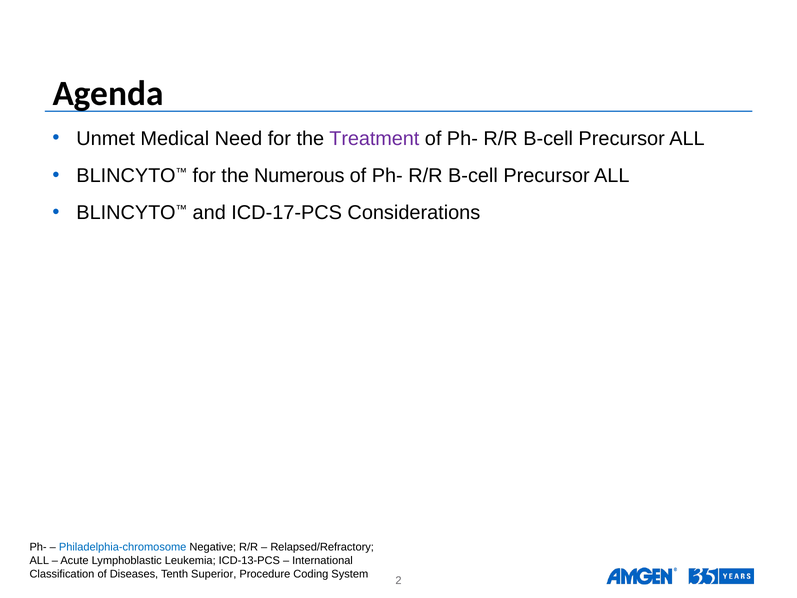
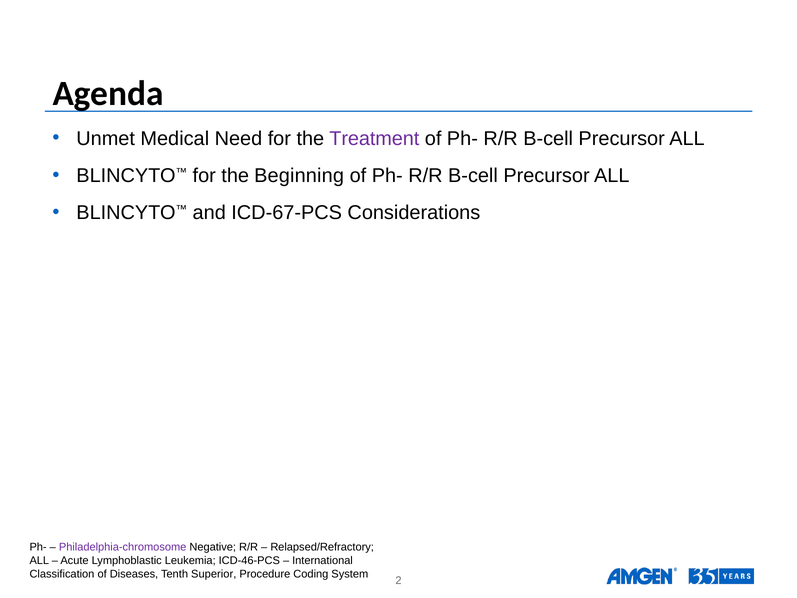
Numerous: Numerous -> Beginning (299, 176)
ICD-17-PCS: ICD-17-PCS -> ICD-67-PCS (287, 213)
Philadelphia-chromosome colour: blue -> purple (123, 547)
ICD-13-PCS: ICD-13-PCS -> ICD-46-PCS (249, 560)
